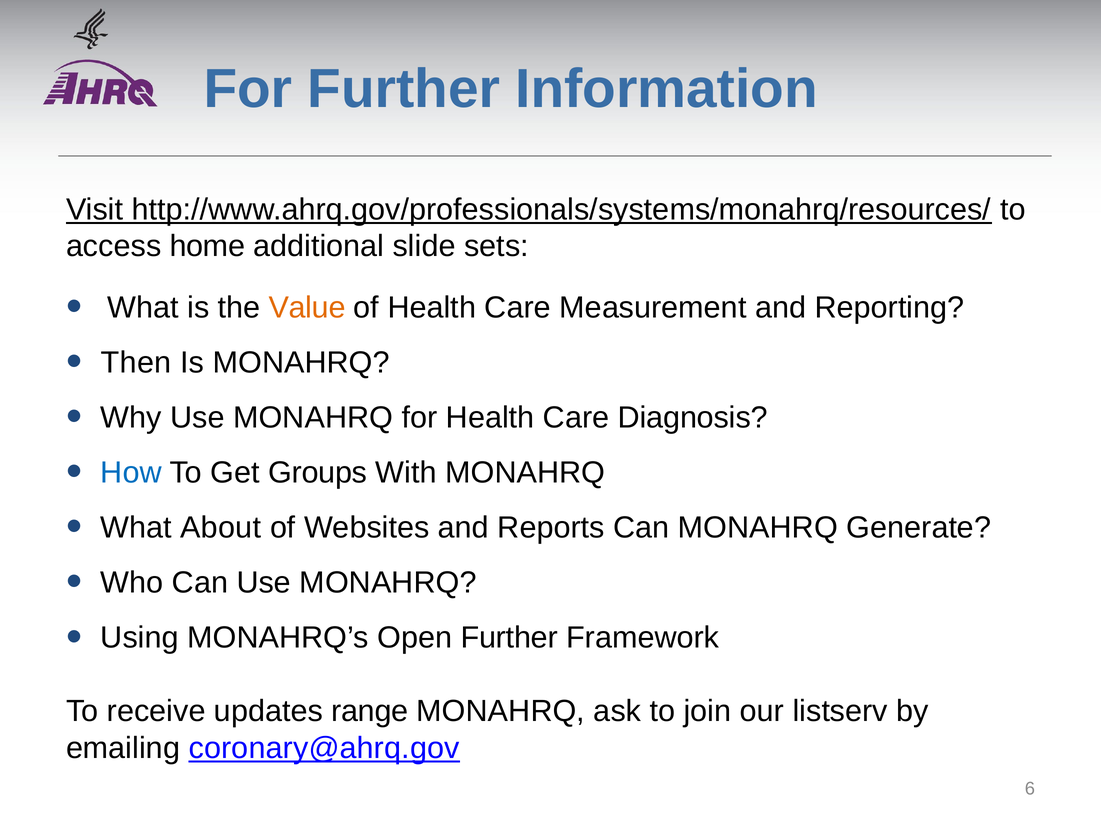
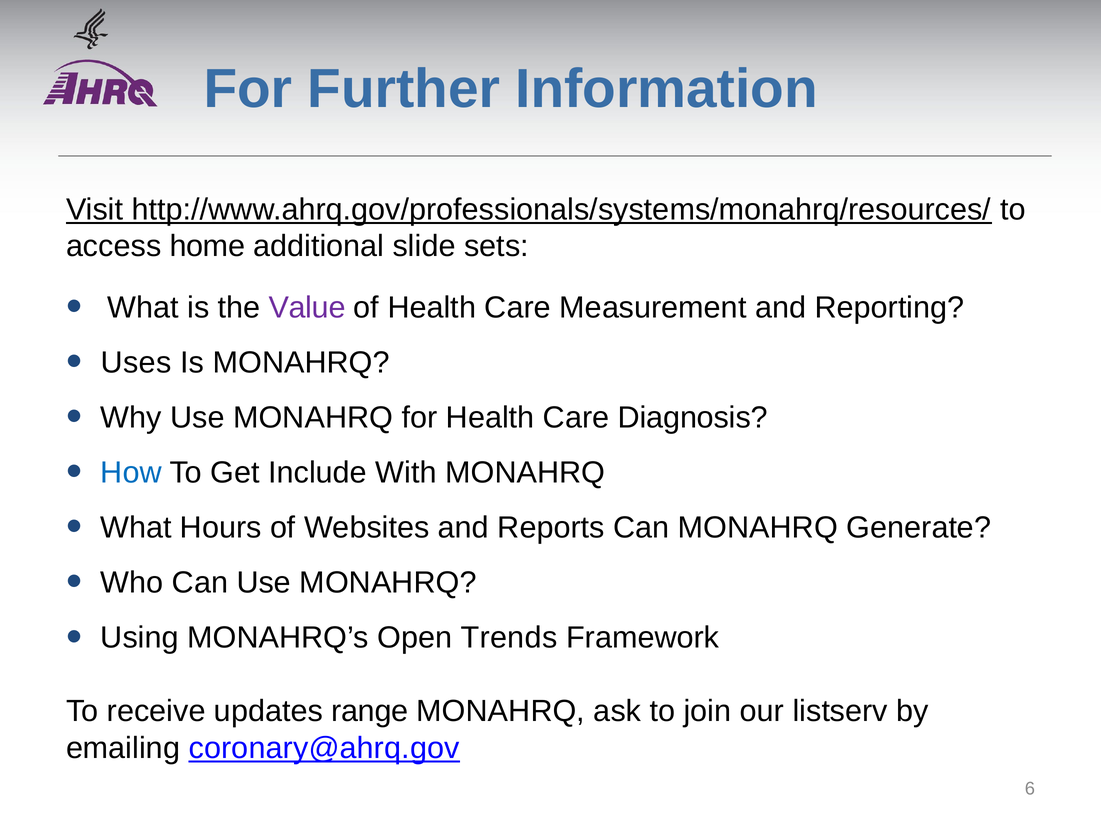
Value colour: orange -> purple (307, 307)
Then: Then -> Uses (136, 362)
Groups: Groups -> Include (318, 473)
About: About -> Hours (221, 528)
Open Further: Further -> Trends (509, 638)
